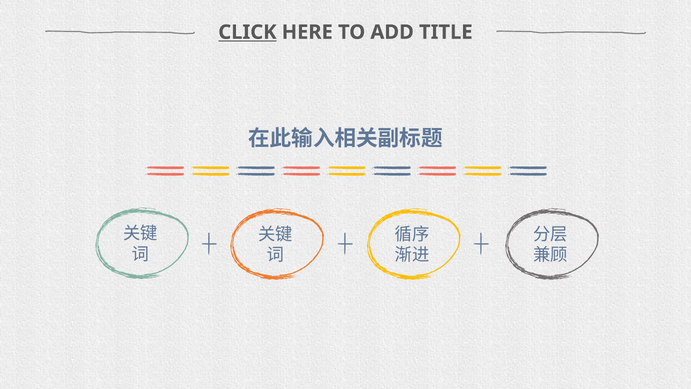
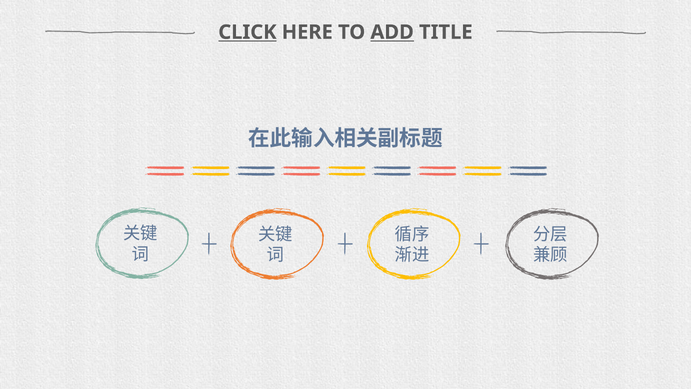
ADD underline: none -> present (392, 32)
